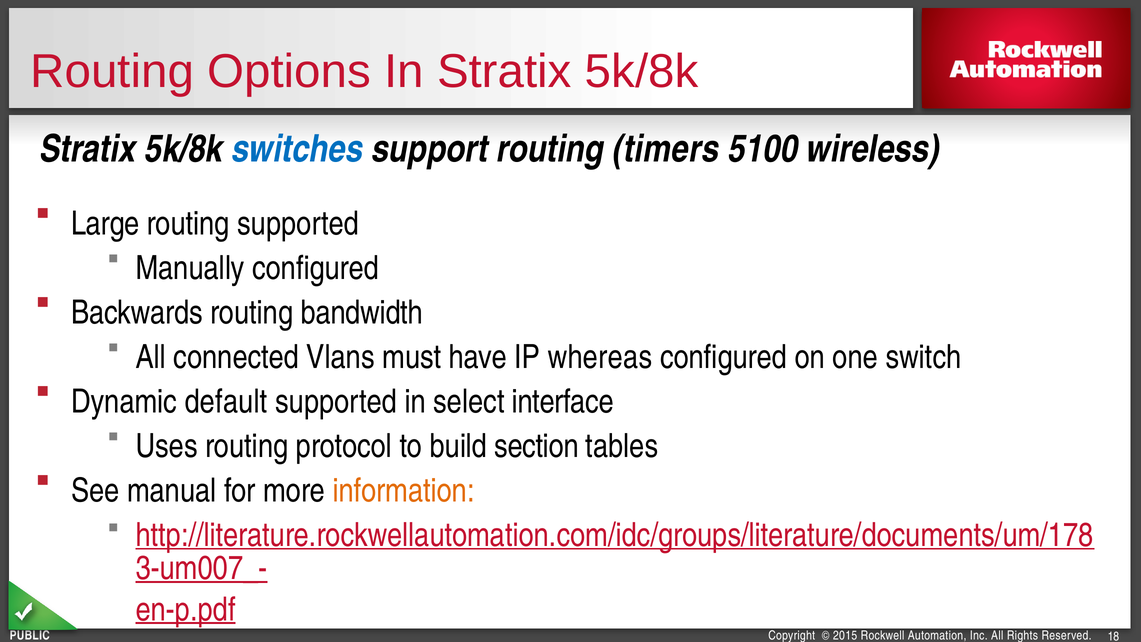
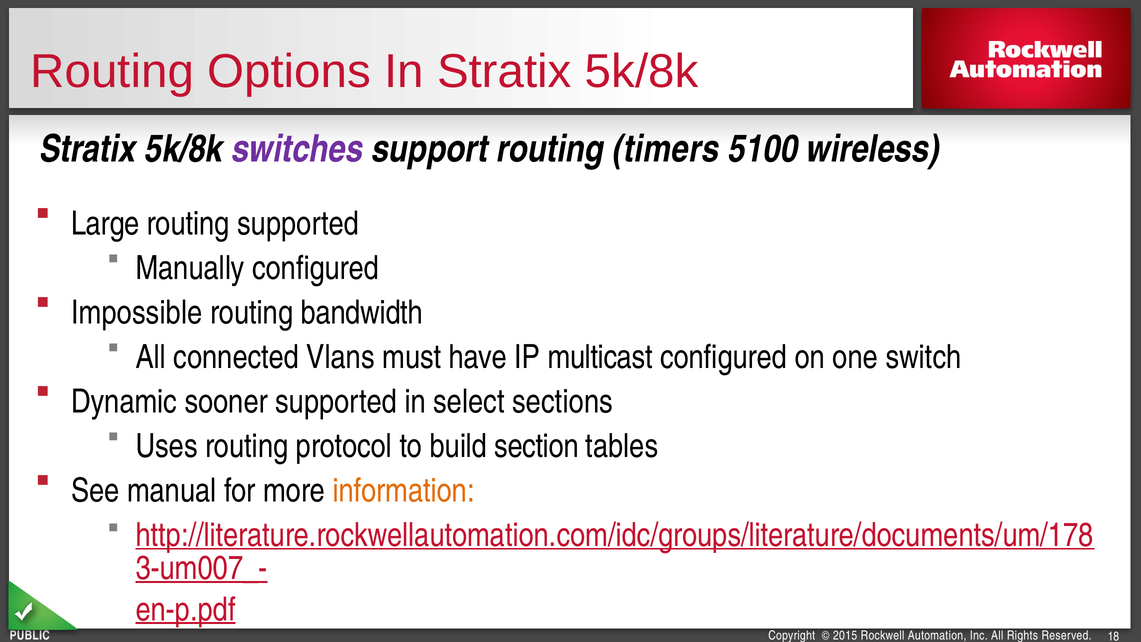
switches colour: blue -> purple (297, 149)
Backwards: Backwards -> Impossible (137, 313)
whereas: whereas -> multicast (600, 357)
default: default -> sooner (226, 402)
interface: interface -> sections (563, 402)
